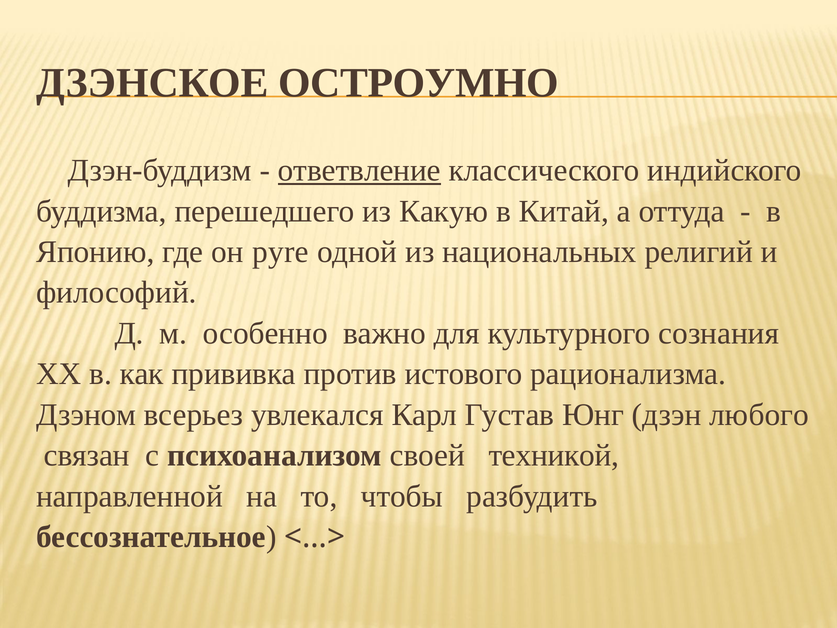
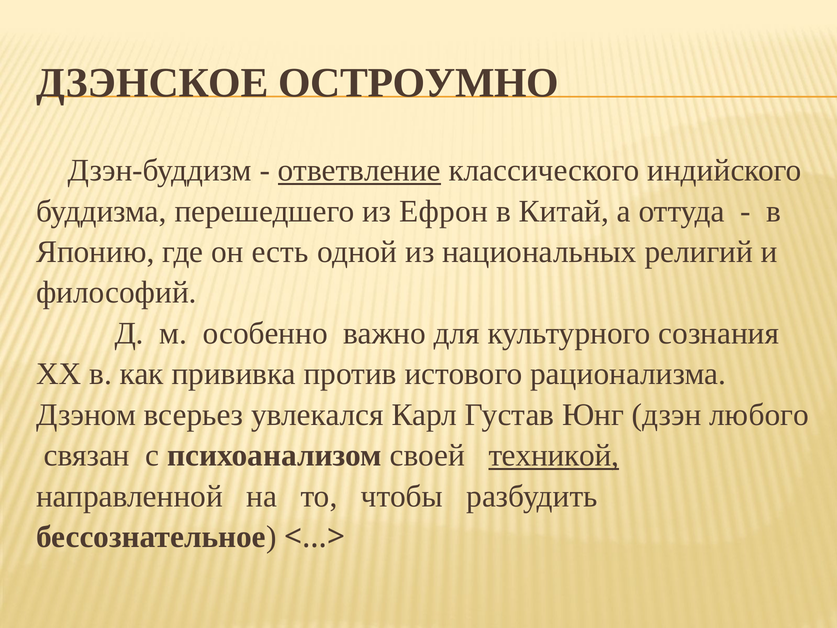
Какую: Какую -> Ефрон (444, 211)
pyre: pyre -> есть (280, 252)
техникой underline: none -> present (554, 455)
